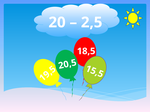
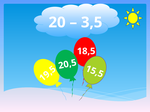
2,5: 2,5 -> 3,5 (92, 22)
